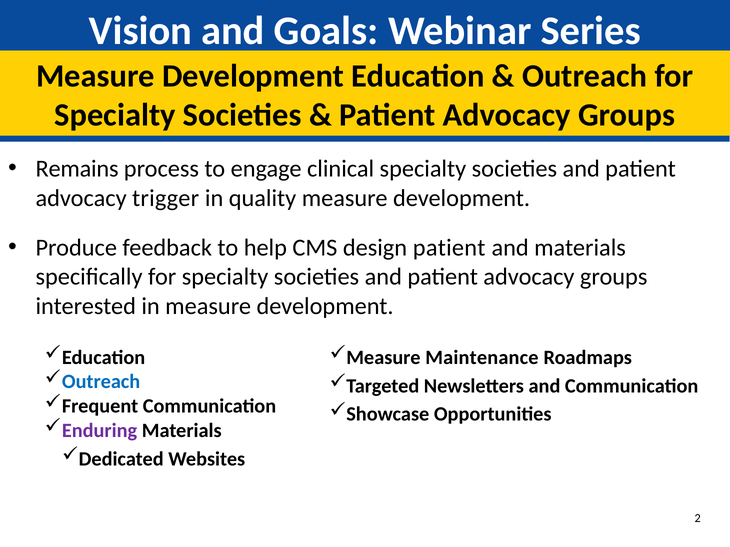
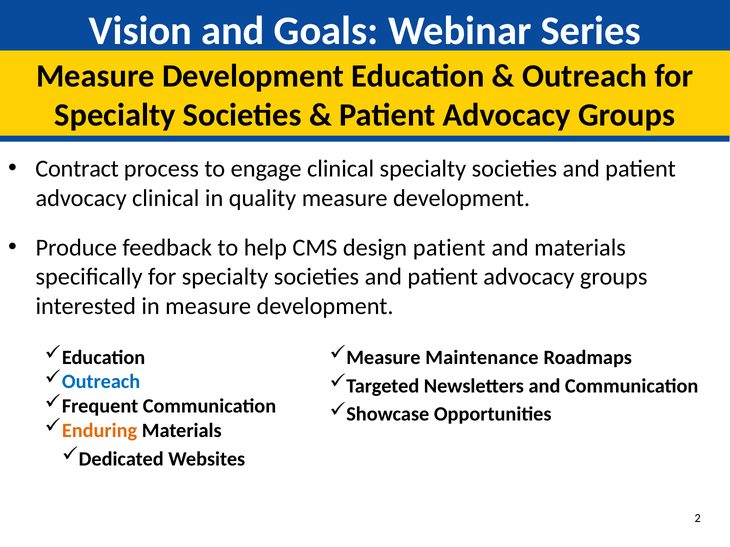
Remains: Remains -> Contract (77, 169)
advocacy trigger: trigger -> clinical (166, 198)
Enduring colour: purple -> orange (100, 431)
